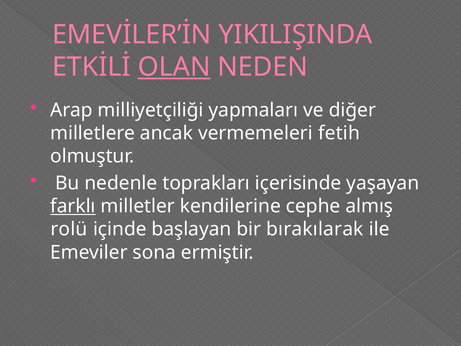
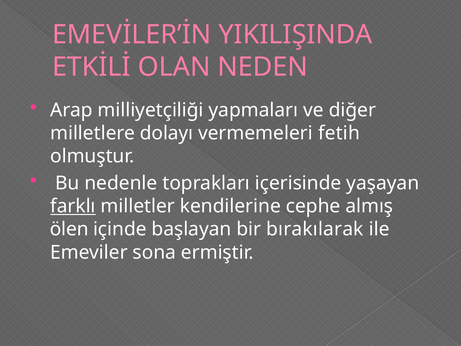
OLAN underline: present -> none (174, 67)
ancak: ancak -> dolayı (166, 133)
rolü: rolü -> ölen (69, 229)
